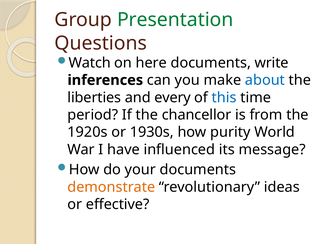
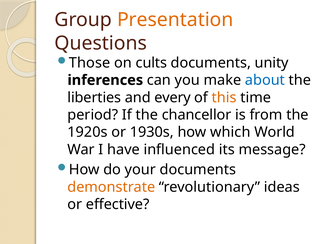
Presentation colour: green -> orange (175, 20)
Watch: Watch -> Those (90, 63)
here: here -> cults (151, 63)
write: write -> unity (272, 63)
this colour: blue -> orange (224, 98)
purity: purity -> which (230, 132)
